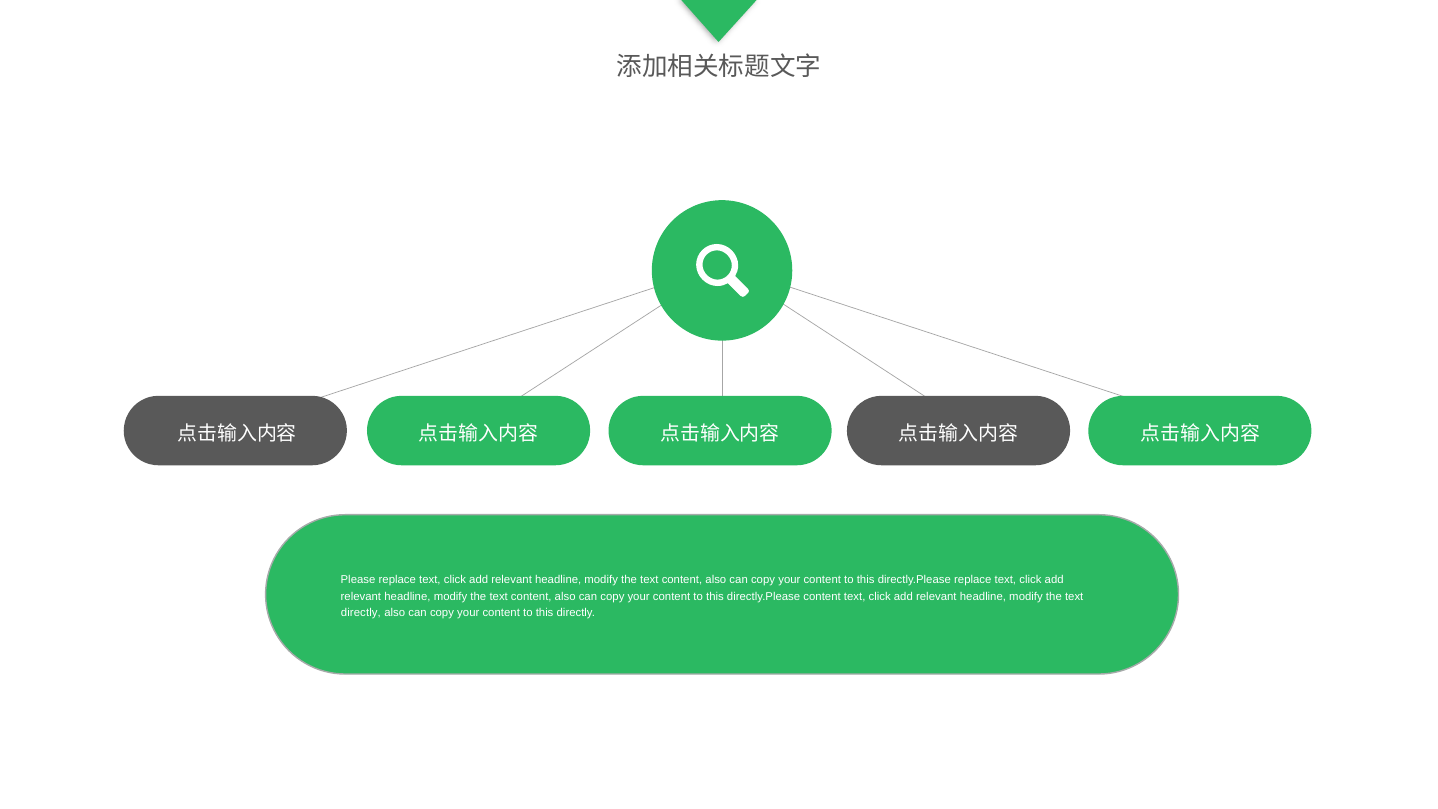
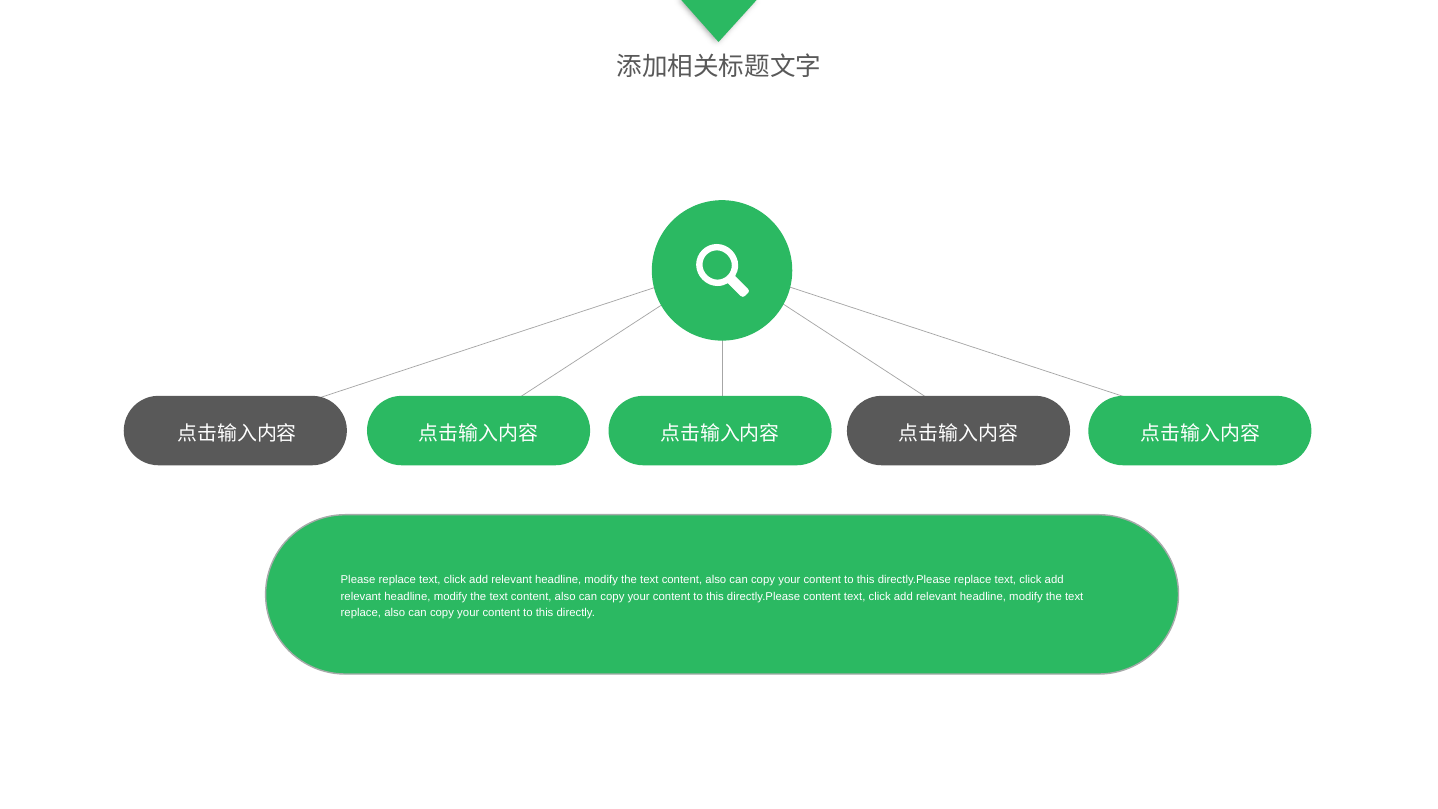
directly: directly -> replace (361, 613)
